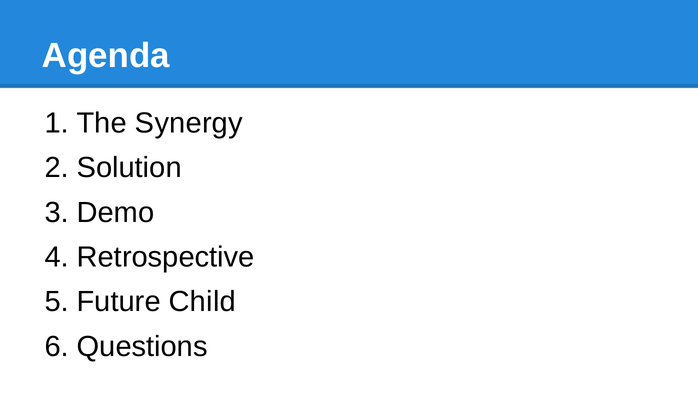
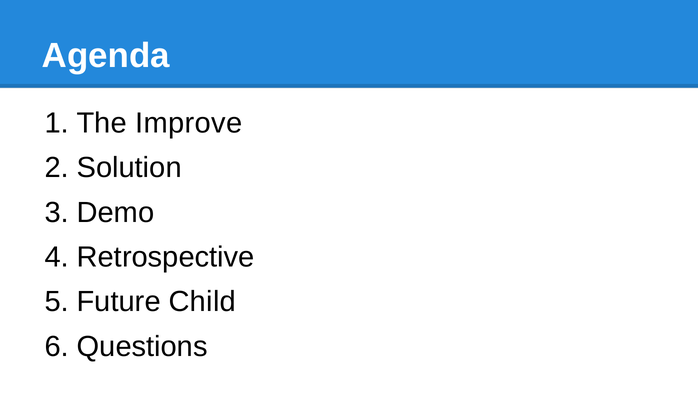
Synergy: Synergy -> Improve (189, 123)
